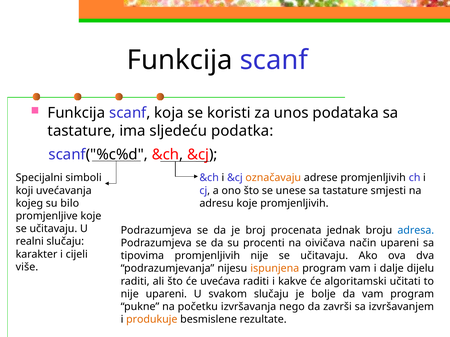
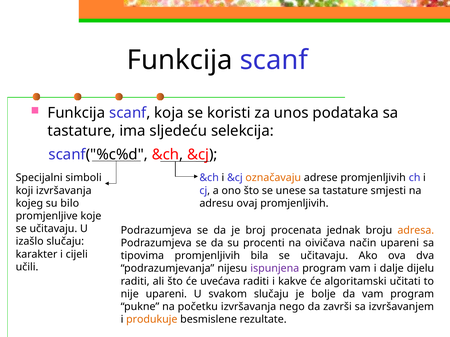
podatka: podatka -> selekcija (242, 131)
koji uvećavanja: uvećavanja -> izvršavanja (64, 191)
adresu koje: koje -> ovaj (247, 204)
adresa colour: blue -> orange (416, 231)
realni: realni -> izašlo (30, 242)
promjenljivih nije: nije -> bila (259, 256)
više: više -> učili (27, 267)
ispunjena colour: orange -> purple (275, 269)
